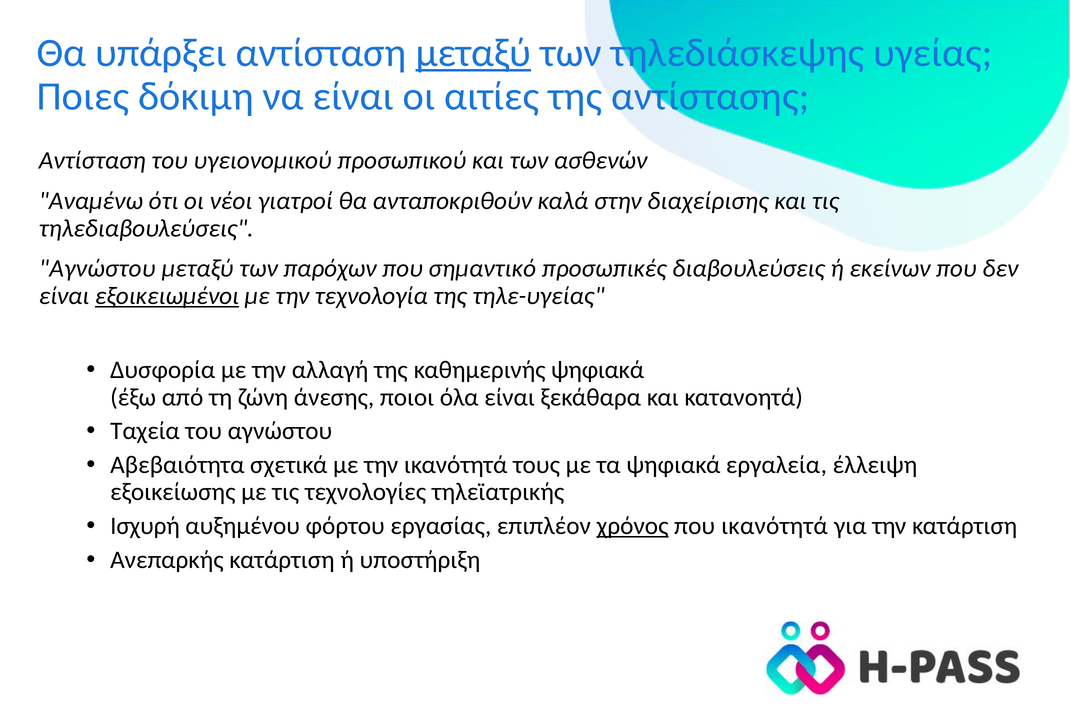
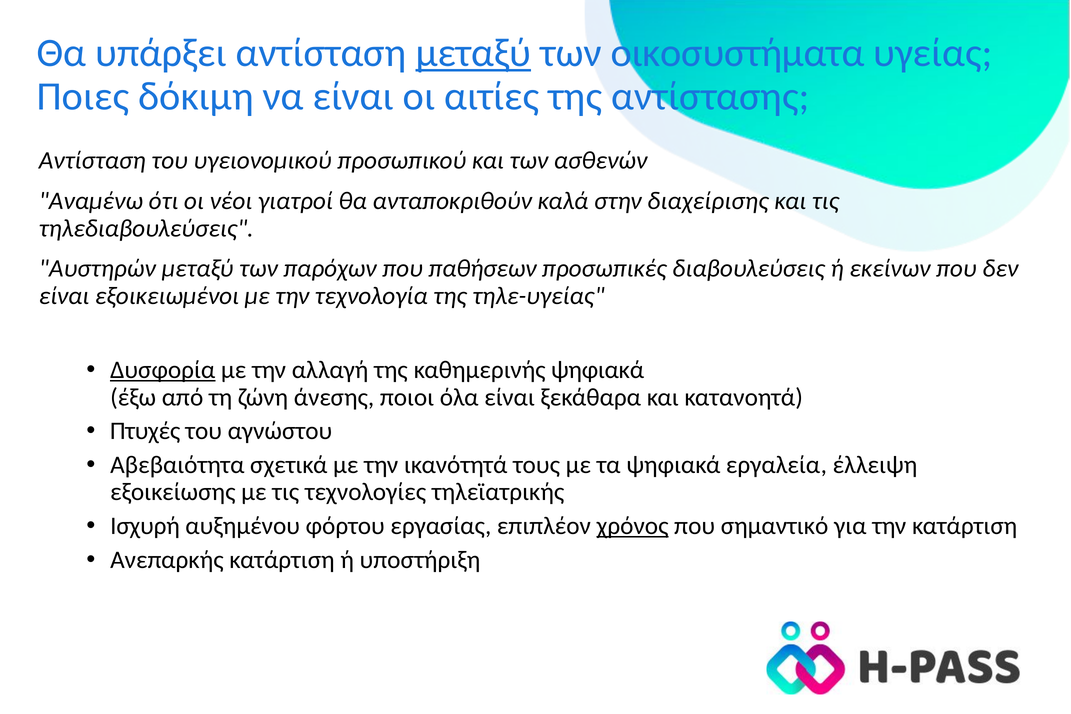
τηλεδιάσκεψης: τηλεδιάσκεψης -> οικοσυστήματα (738, 53)
Αγνώστου: Αγνώστου -> Αυστηρών (97, 269)
σημαντικό: σημαντικό -> παθήσεων (482, 269)
εξοικειωμένοι underline: present -> none (167, 296)
Δυσφορία underline: none -> present (163, 370)
Ταχεία: Ταχεία -> Πτυχές (145, 431)
που ικανότητά: ικανότητά -> σημαντικό (775, 526)
